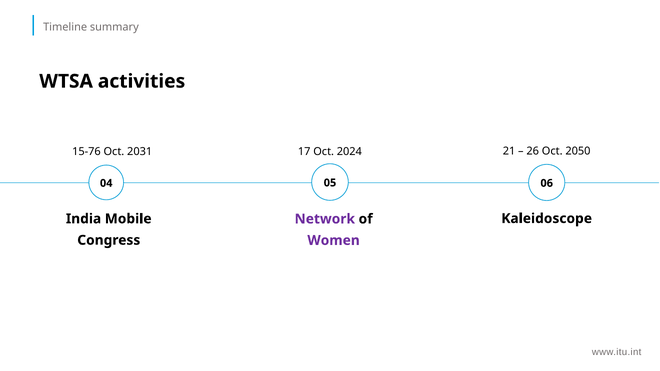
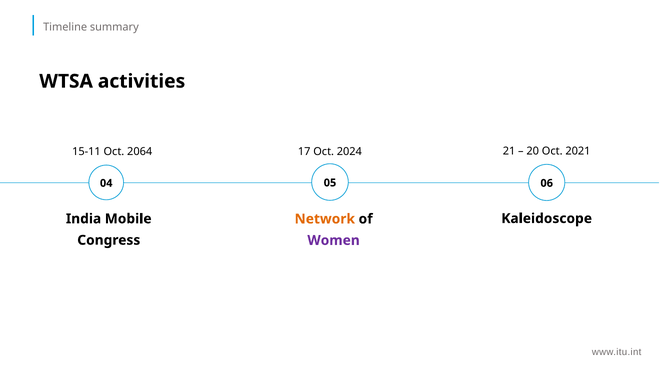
26: 26 -> 20 (533, 151)
2050: 2050 -> 2021 (578, 151)
15-76: 15-76 -> 15-11 (86, 152)
2031: 2031 -> 2064 (140, 152)
Network colour: purple -> orange (325, 219)
